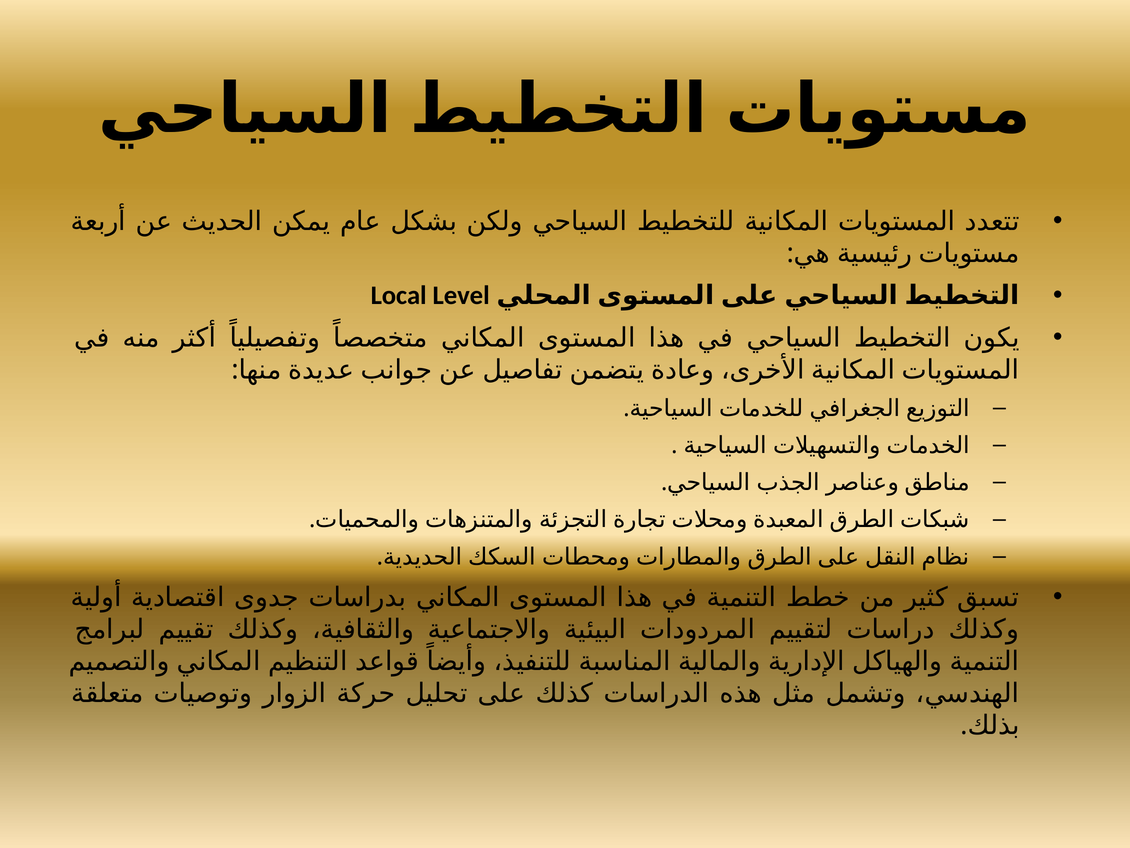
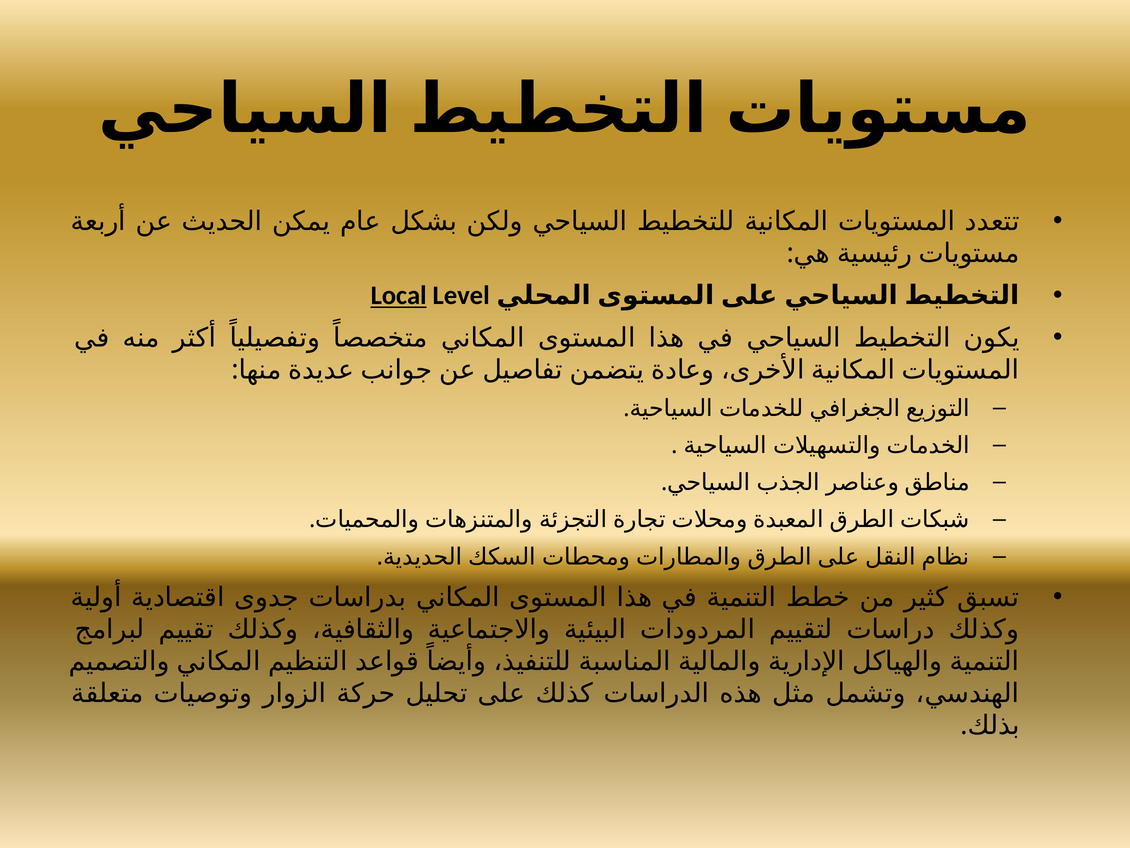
Local underline: none -> present (399, 295)
